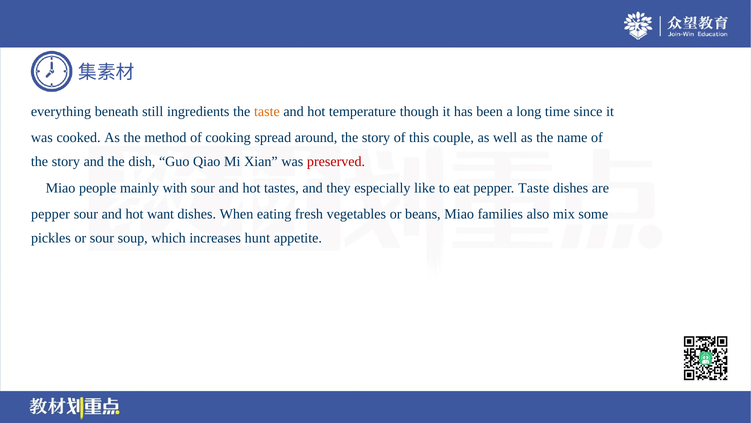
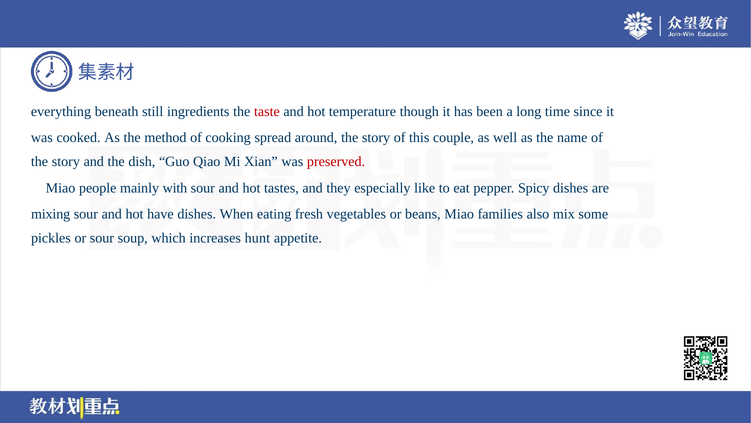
taste colour: orange -> red (267, 111)
pepper Taste: Taste -> Spicy (534, 188)
pepper: pepper -> mixing (51, 214)
want: want -> have (160, 214)
